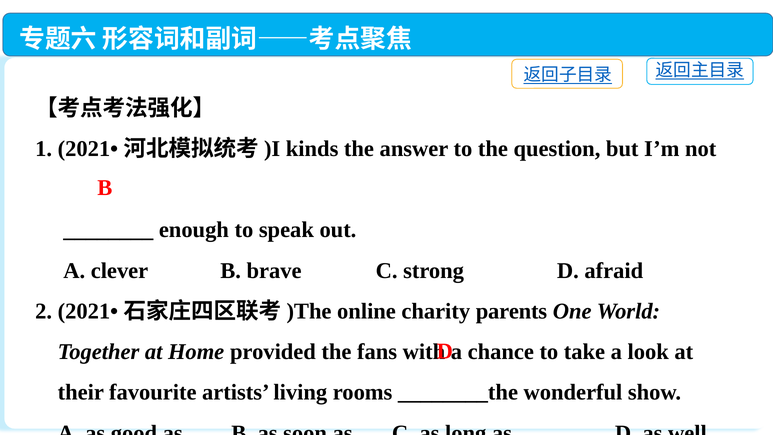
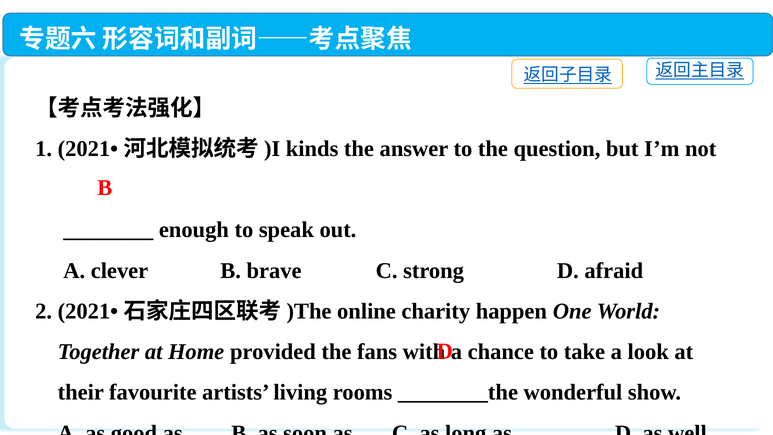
parents: parents -> happen (511, 311)
